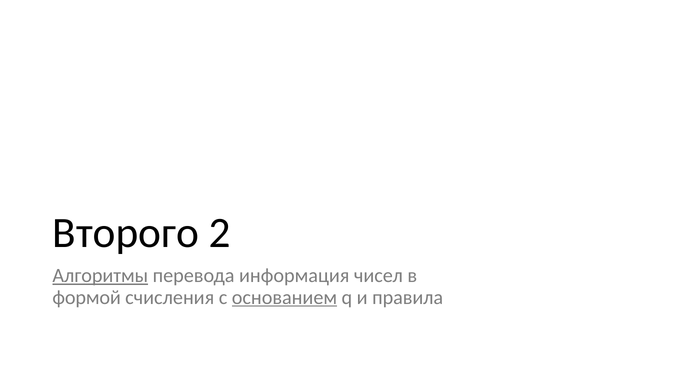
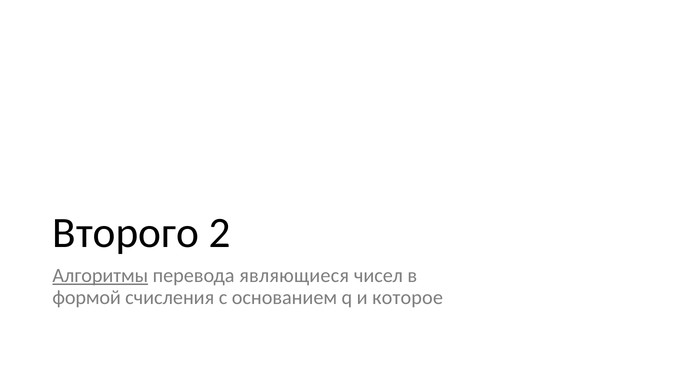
информация: информация -> являющиеся (294, 275)
основанием underline: present -> none (284, 297)
правила: правила -> которое (408, 297)
